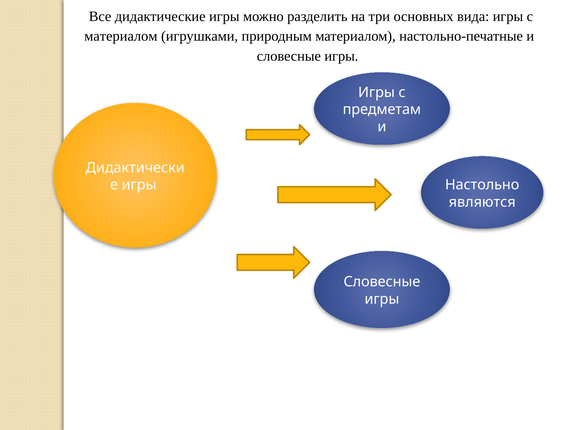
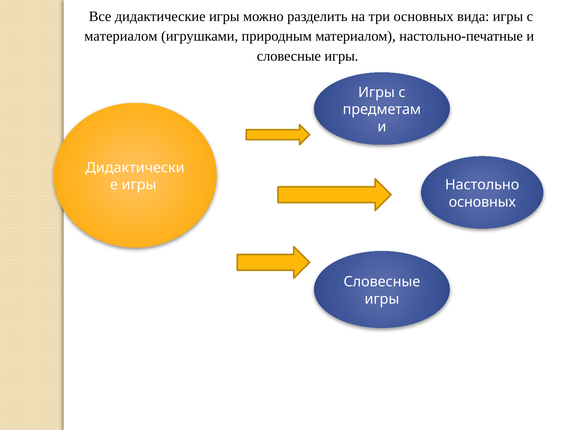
являются: являются -> основных (482, 202)
